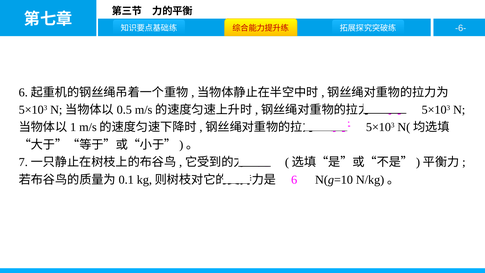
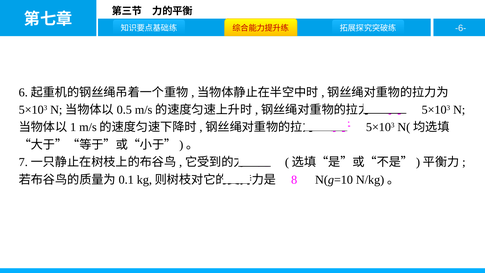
6: 6 -> 8 (294, 180)
